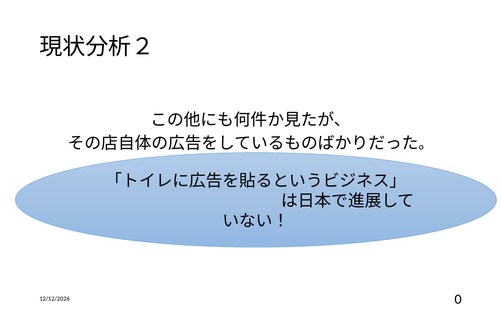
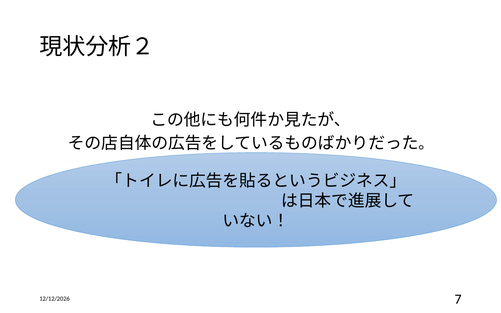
0: 0 -> 7 (458, 299)
